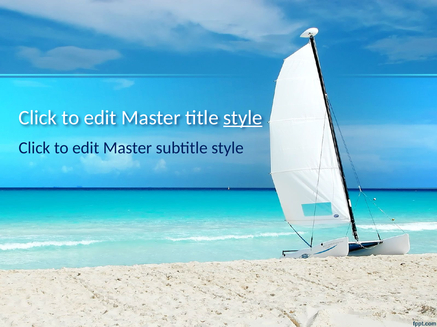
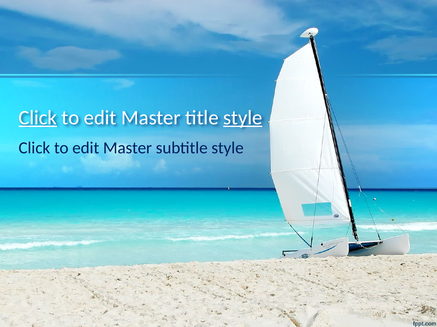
Click underline: none -> present (38, 118)
